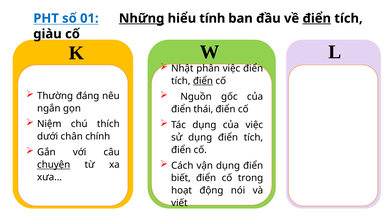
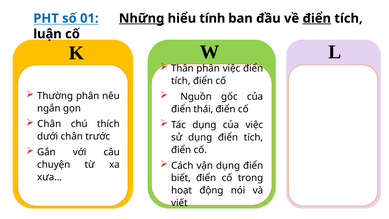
giàu: giàu -> luận (48, 34)
Nhật: Nhật -> Thân (182, 68)
điển underline: present -> none (203, 81)
Thường đáng: đáng -> phân (88, 96)
Niệm: Niệm -> Chân (49, 124)
chính: chính -> trước (98, 136)
chuyện underline: present -> none (54, 165)
